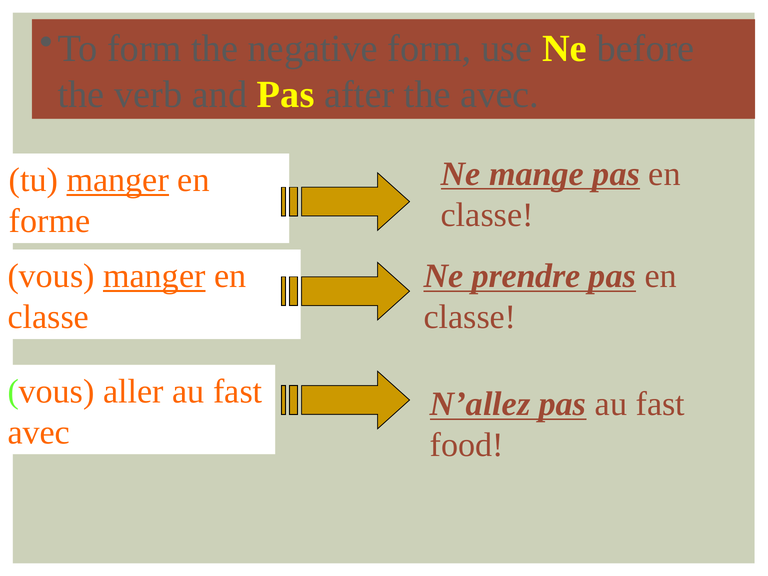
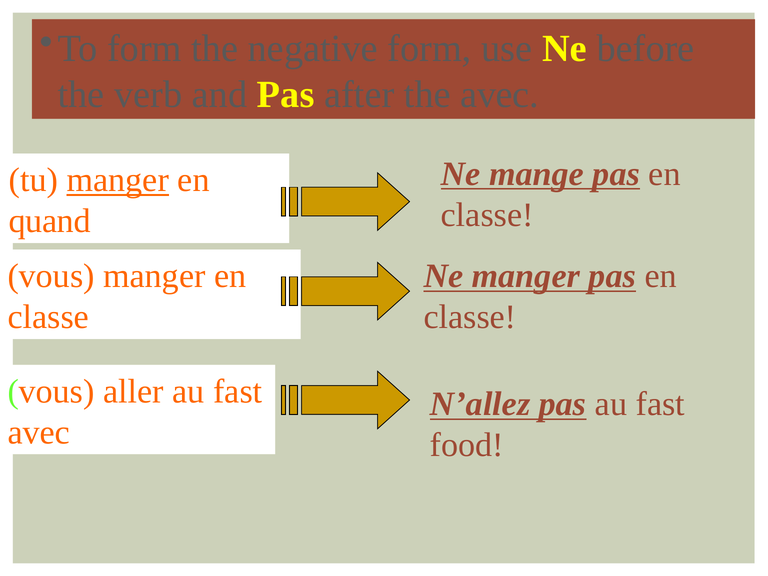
forme: forme -> quand (50, 221)
manger underline: present -> none (154, 276)
Ne prendre: prendre -> manger (526, 276)
